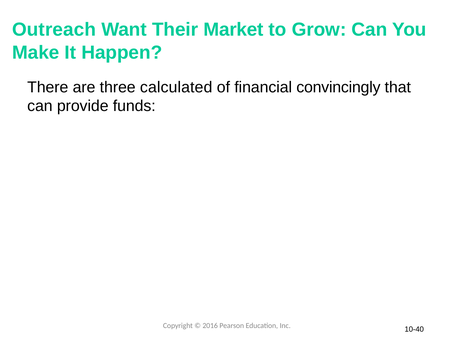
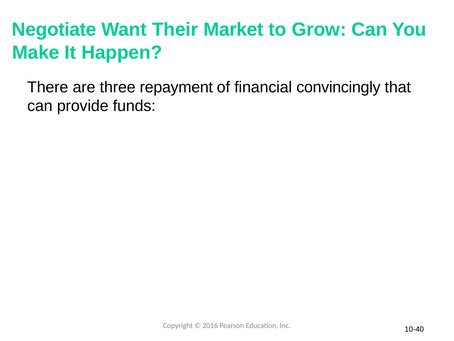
Outreach: Outreach -> Negotiate (54, 30)
calculated: calculated -> repayment (176, 87)
